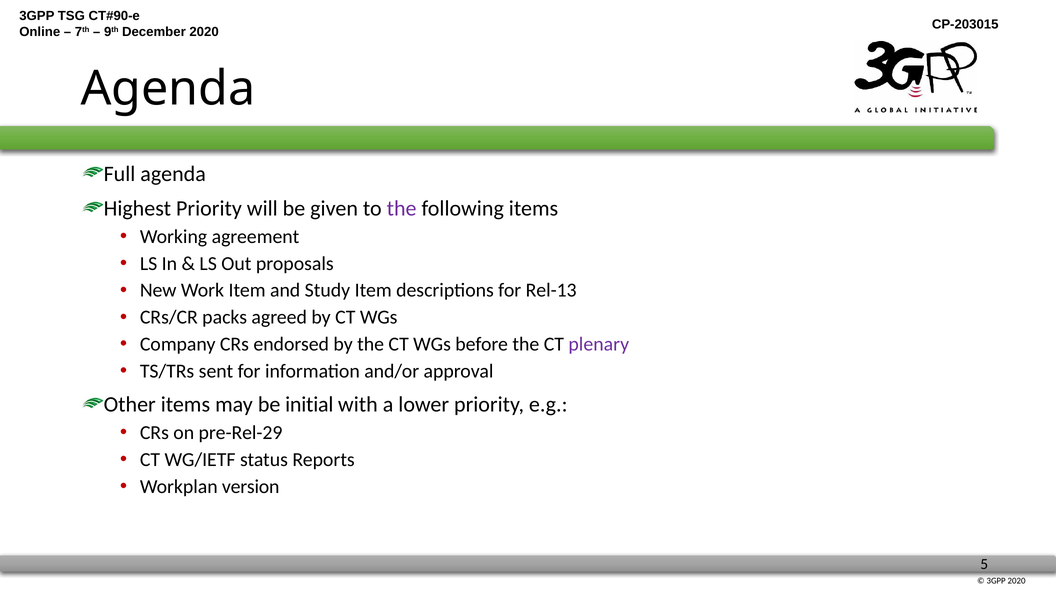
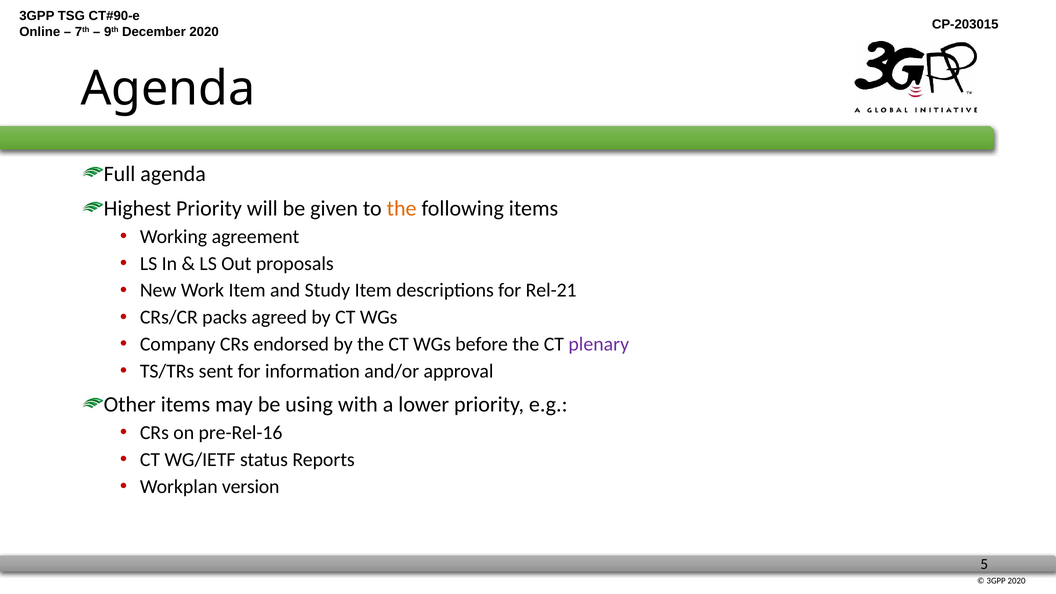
the colour: purple -> orange (402, 209)
Rel-13: Rel-13 -> Rel-21 (551, 290)
initial: initial -> using (309, 405)
pre-Rel-29: pre-Rel-29 -> pre-Rel-16 (241, 433)
